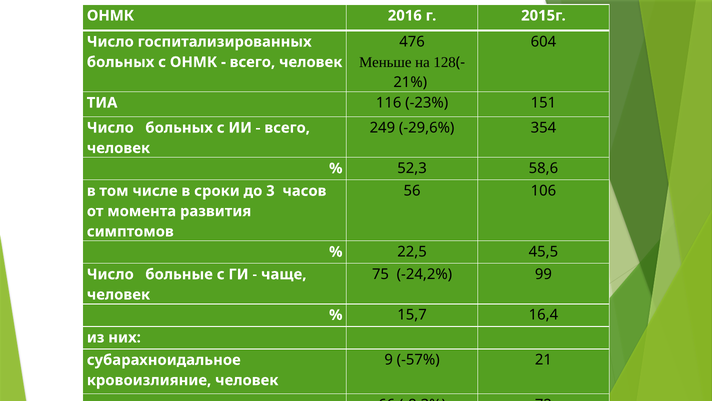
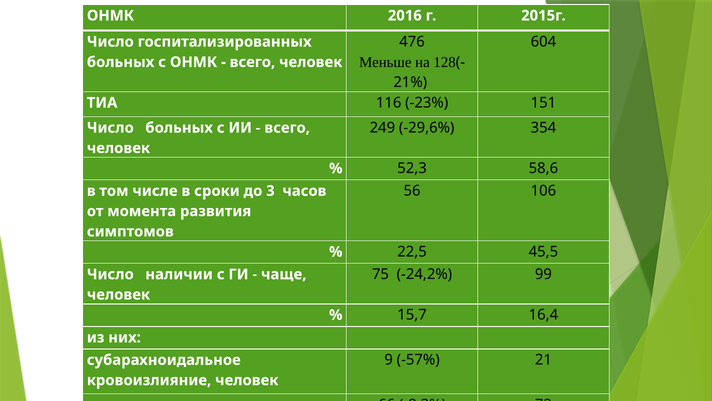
больные: больные -> наличии (179, 274)
